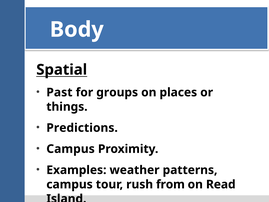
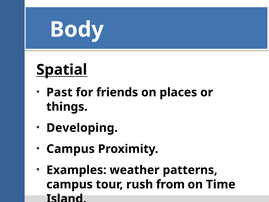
groups: groups -> friends (117, 92)
Predictions: Predictions -> Developing (82, 128)
Read: Read -> Time (221, 184)
